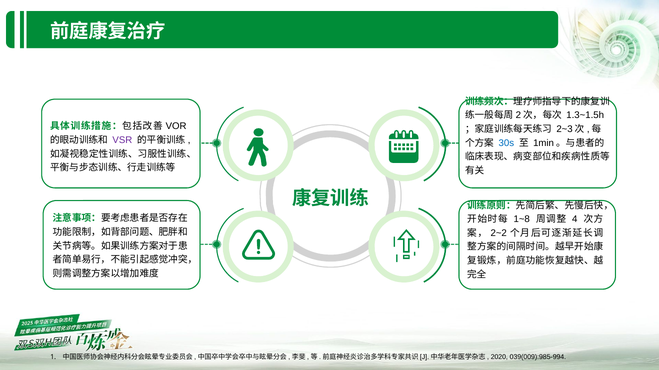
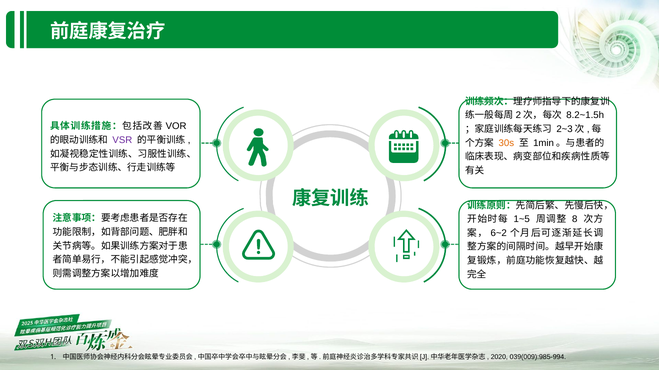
1.3~1.5h: 1.3~1.5h -> 8.2~1.5h (585, 116)
30s colour: blue -> orange (506, 143)
1~8: 1~8 -> 1~5 (522, 220)
4: 4 -> 8 (575, 220)
2~2: 2~2 -> 6~2 (499, 233)
